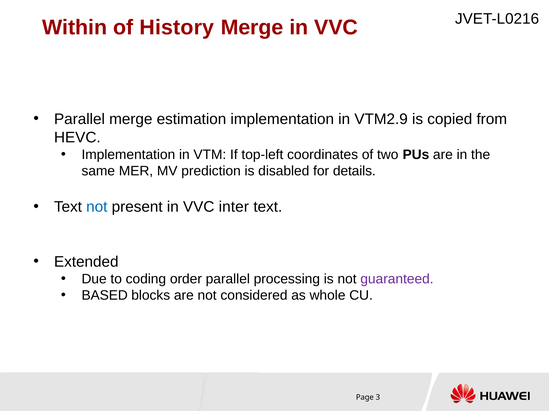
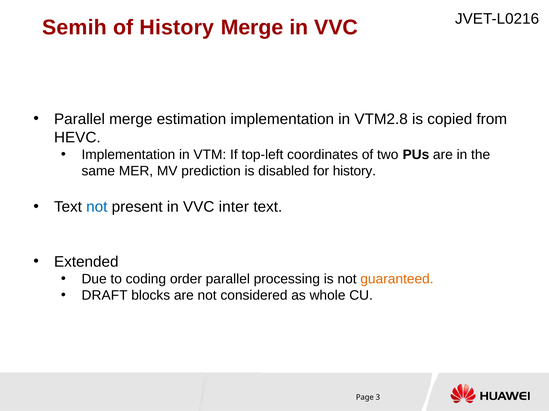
Within: Within -> Semih (74, 27)
VTM2.9: VTM2.9 -> VTM2.8 (381, 119)
for details: details -> history (354, 171)
guaranteed colour: purple -> orange (397, 279)
BASED: BASED -> DRAFT (105, 296)
